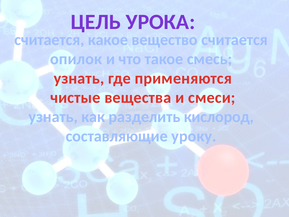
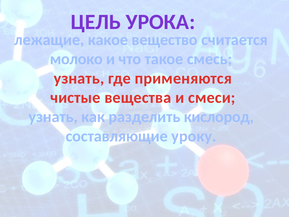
считается: считается -> лежащие (49, 40)
опилок: опилок -> молоко (76, 59)
